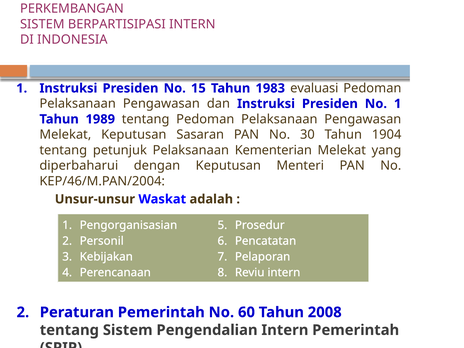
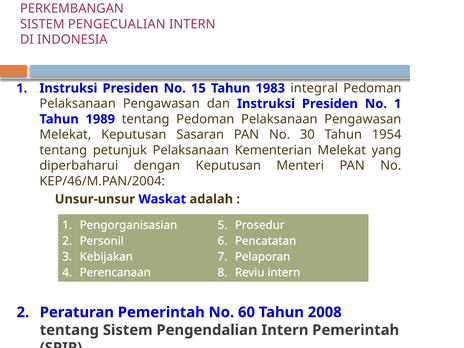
BERPARTISIPASI: BERPARTISIPASI -> PENGECUALIAN (117, 24)
evaluasi: evaluasi -> integral (314, 88)
1904: 1904 -> 1954 (387, 135)
